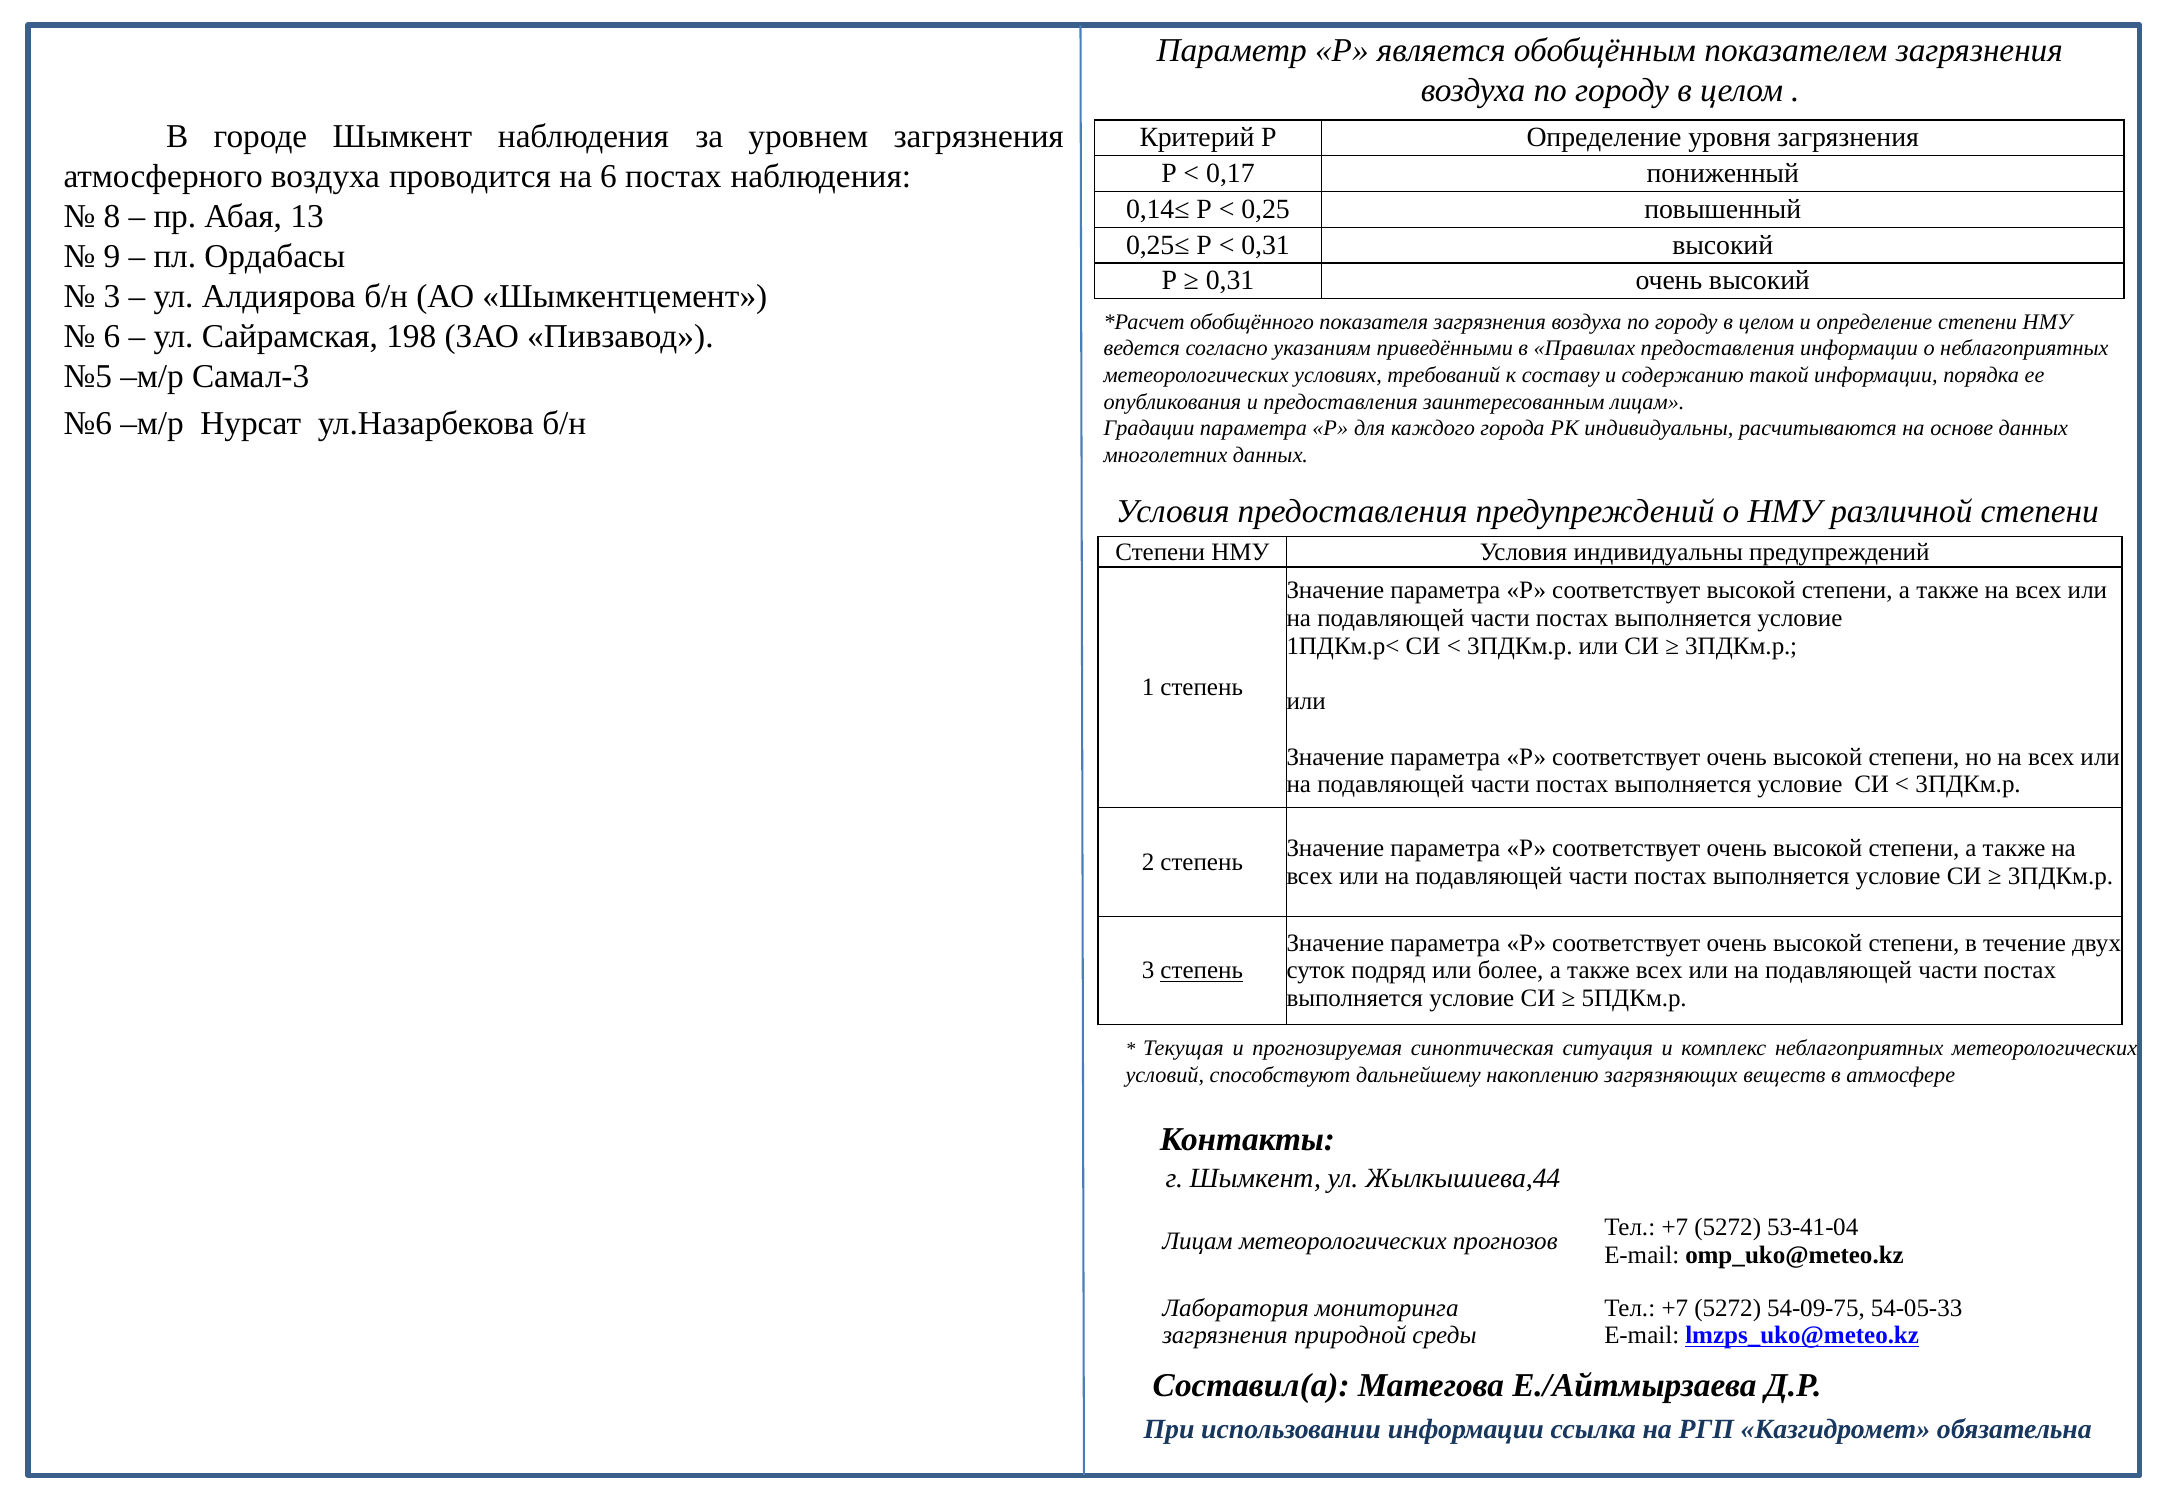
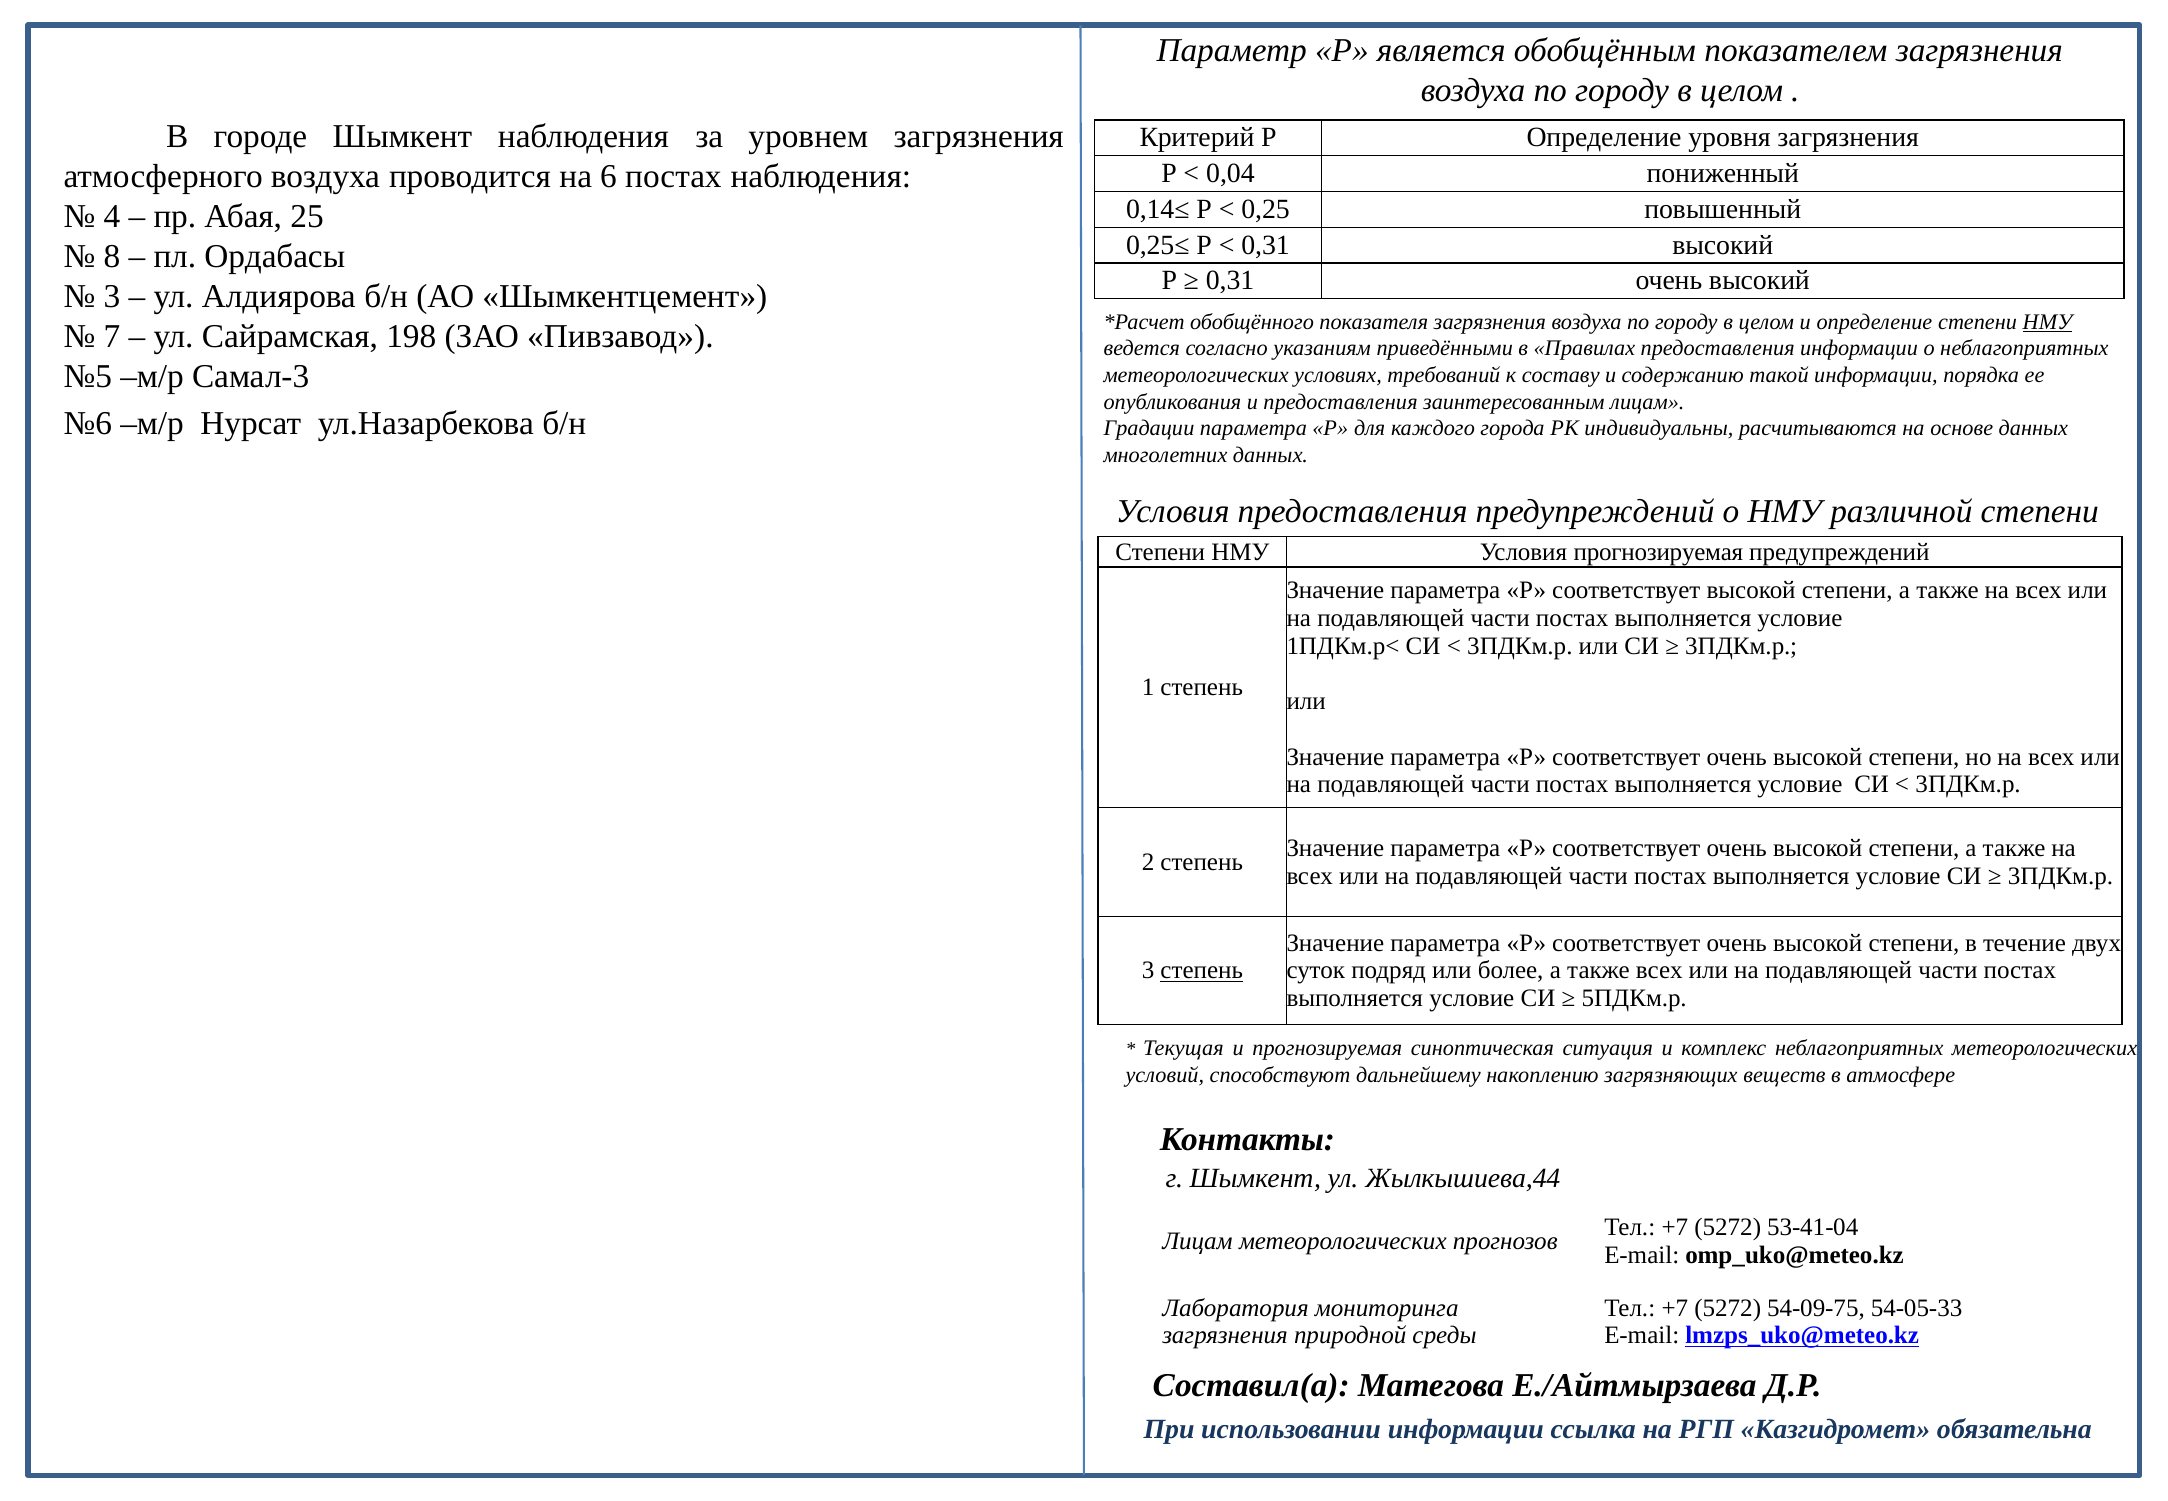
0,17: 0,17 -> 0,04 (1230, 173)
8: 8 -> 4 (112, 217)
13: 13 -> 25 (307, 217)
9: 9 -> 8 (112, 257)
НМУ underline: none -> present (2047, 322)
6: 6 -> 7 (112, 337)
Условия индивидуальны: индивидуальны -> прогнозируемая (1658, 552)
